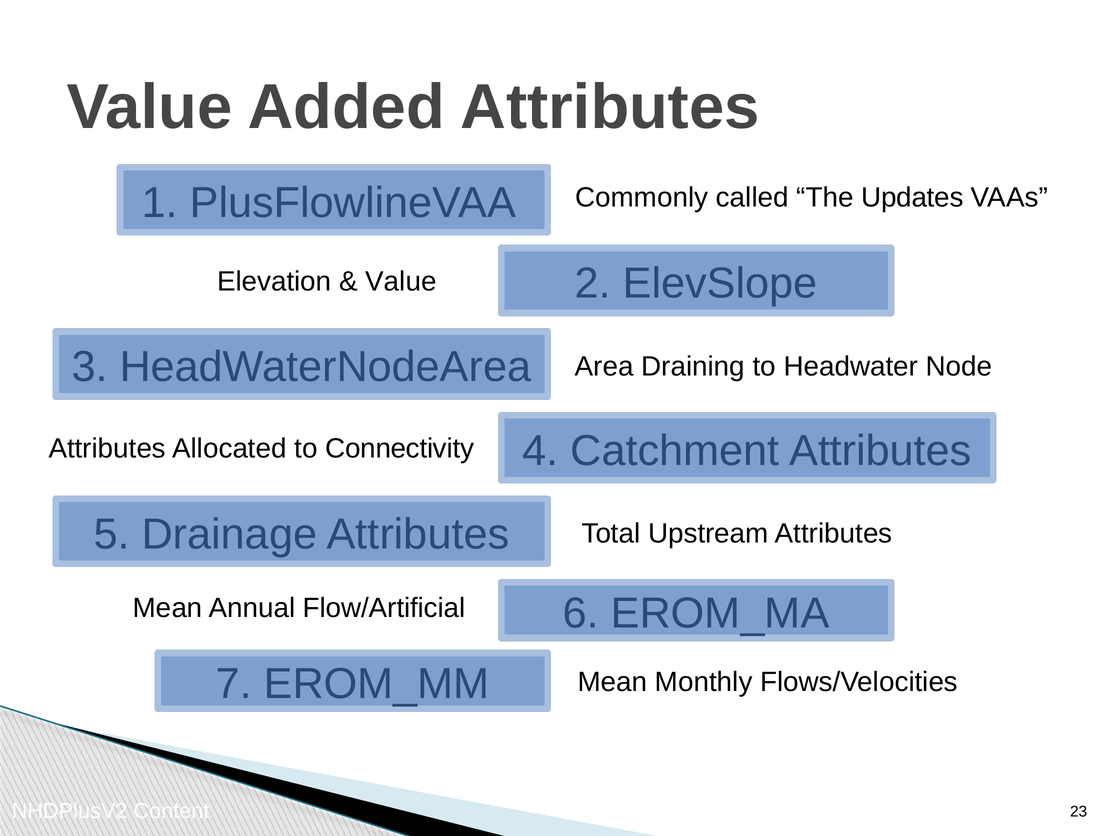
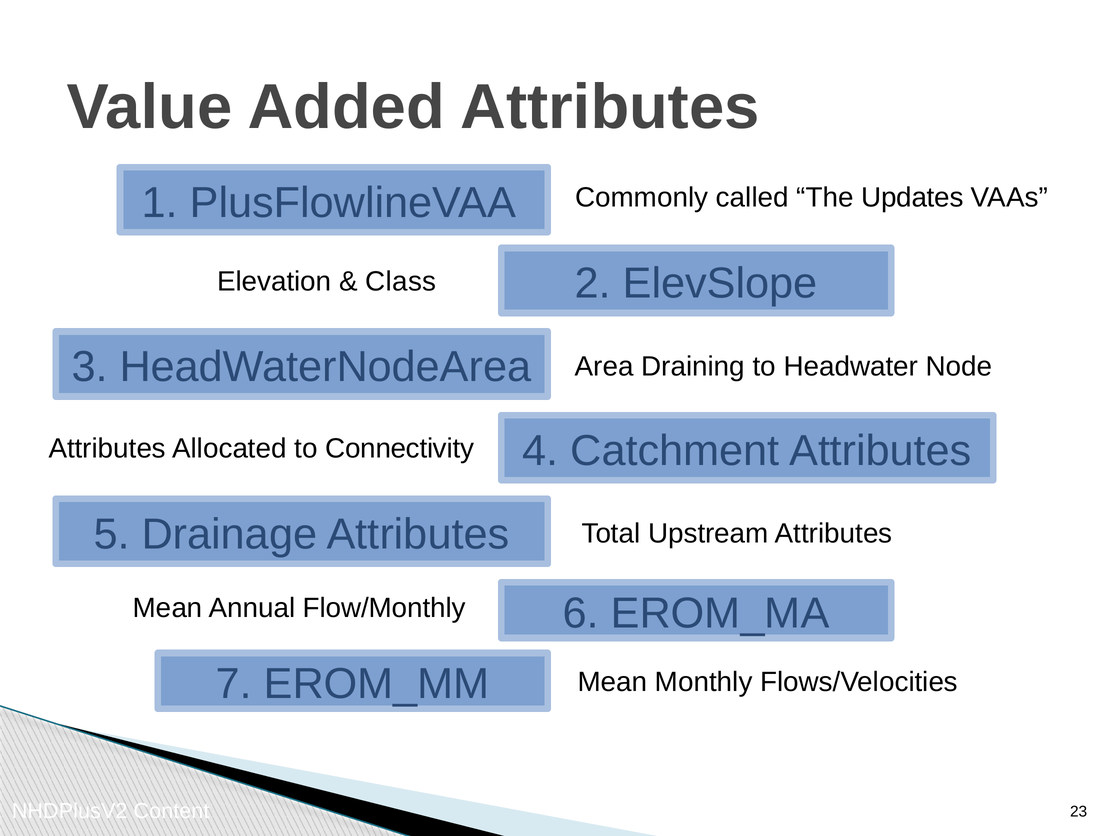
Value: Value -> Class (401, 281)
Flow/Artificial: Flow/Artificial -> Flow/Monthly (384, 608)
